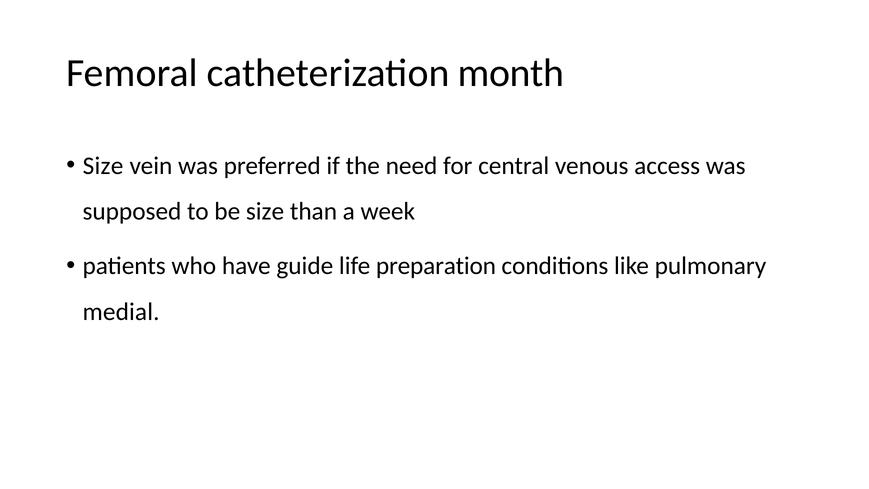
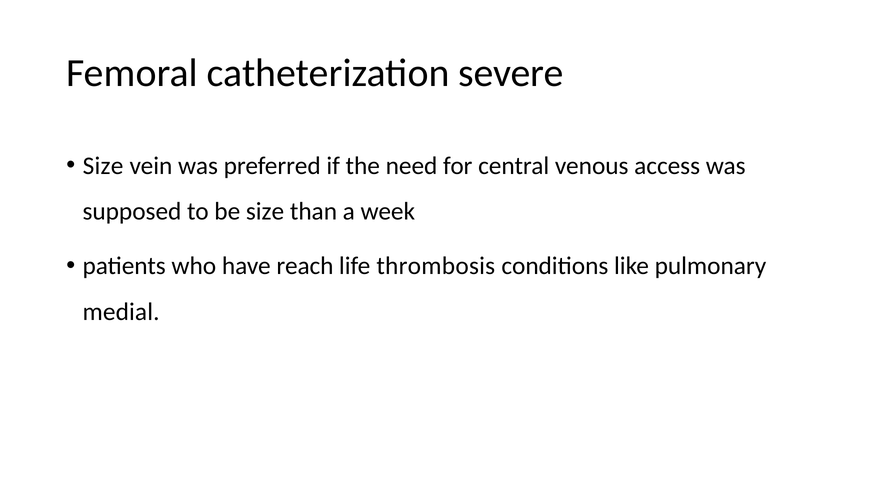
month: month -> severe (511, 73)
guide: guide -> reach (305, 266)
preparation: preparation -> thrombosis (436, 266)
